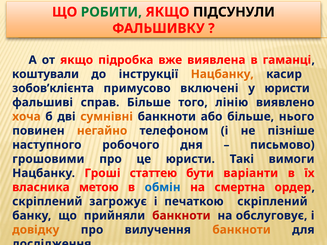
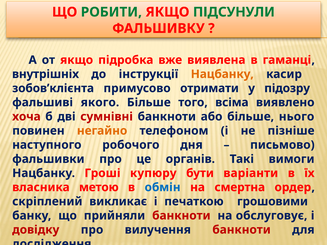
ПІДСУНУЛИ colour: black -> green (234, 12)
коштували: коштували -> внутрішніх (46, 74)
включені: включені -> отримати (210, 88)
у юристи: юристи -> підозру (287, 88)
справ: справ -> якого (100, 103)
лінію: лінію -> всіма (232, 103)
хоча colour: orange -> red (26, 117)
сумнівні colour: orange -> red (107, 117)
грошовими: грошовими -> фальшивки (48, 159)
це юристи: юристи -> органів (190, 159)
статтею: статтею -> купюру (153, 173)
загрожує: загрожує -> викликає (118, 202)
печаткою скріплений: скріплений -> грошовими (272, 202)
довідку colour: orange -> red (36, 230)
банкноти colour: orange -> red (242, 230)
